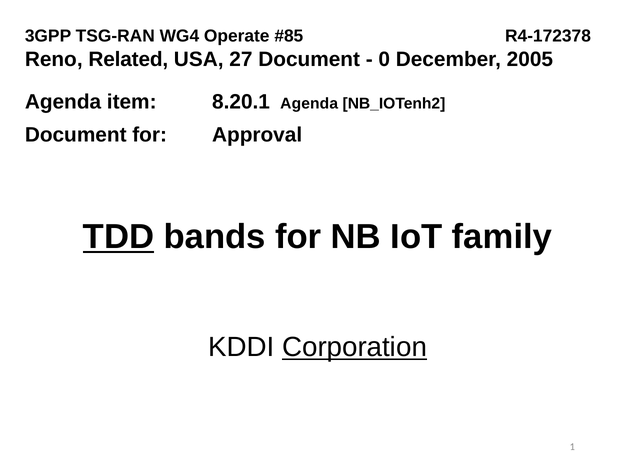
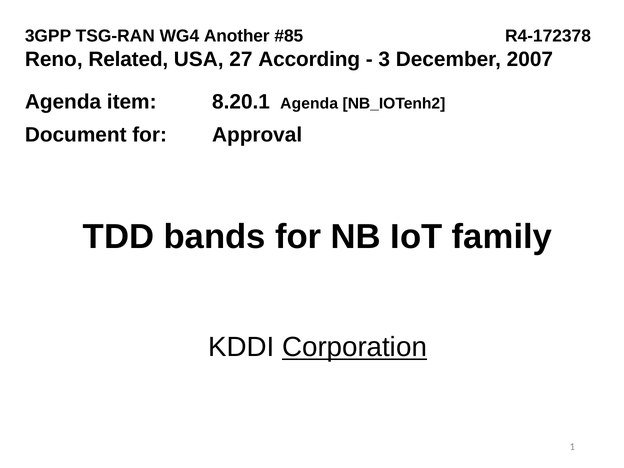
Operate: Operate -> Another (237, 36)
27 Document: Document -> According (309, 59)
0: 0 -> 3 (384, 59)
2005: 2005 -> 2007 (530, 59)
TDD underline: present -> none (119, 237)
